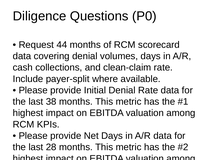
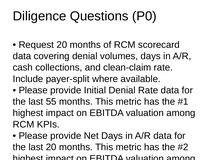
Request 44: 44 -> 20 (62, 45)
38: 38 -> 55 (51, 101)
last 28: 28 -> 20 (51, 147)
